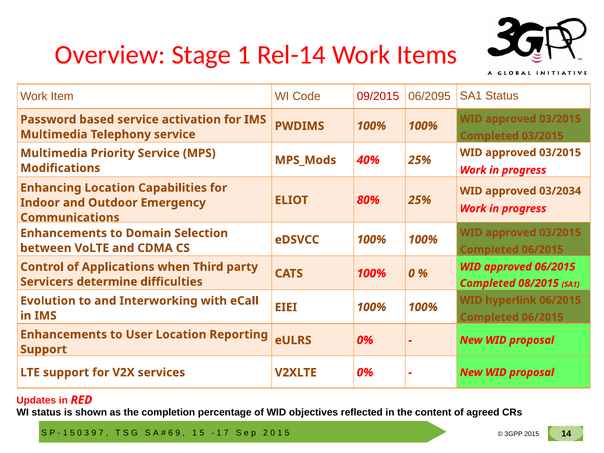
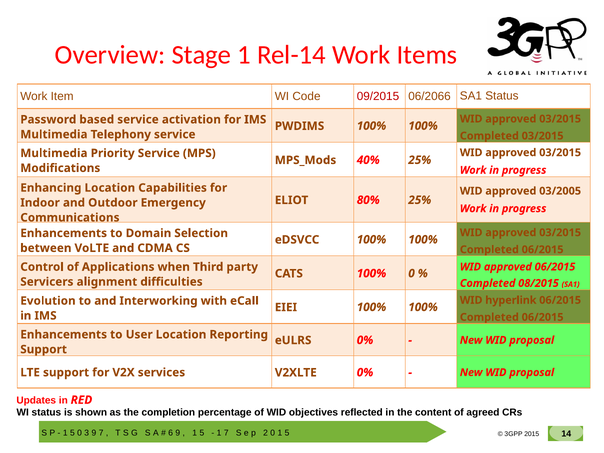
06/2095: 06/2095 -> 06/2066 (430, 96)
03/2034: 03/2034 -> 03/2005 (560, 191)
determine: determine -> alignment (107, 282)
